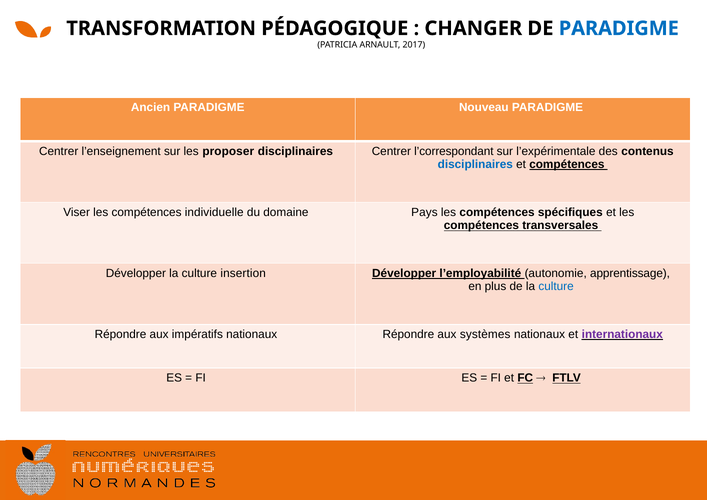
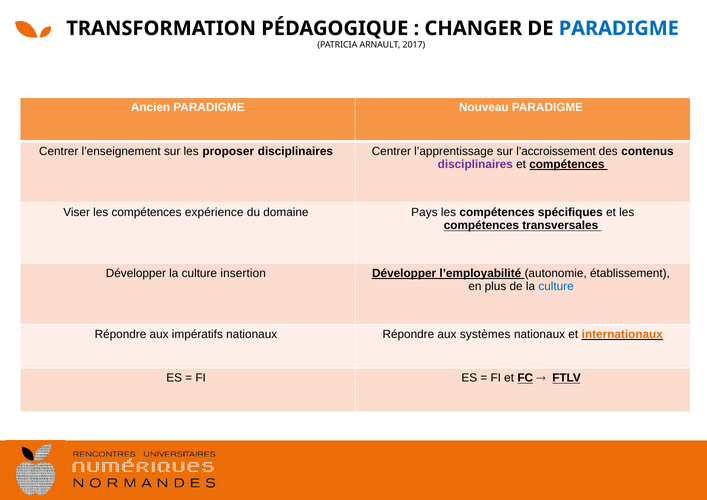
l’correspondant: l’correspondant -> l’apprentissage (454, 151)
l’expérimentale: l’expérimentale -> l’accroissement (556, 151)
disciplinaires colour: blue -> purple (475, 164)
individuelle: individuelle -> expérience (214, 212)
apprentissage: apprentissage -> établissement (630, 273)
internationaux colour: purple -> orange (622, 334)
